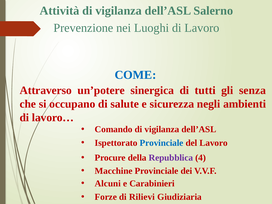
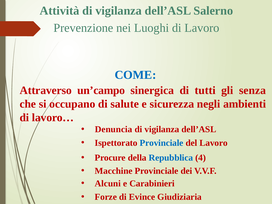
un’potere: un’potere -> un’campo (101, 90)
Comando: Comando -> Denuncia (114, 129)
Repubblica colour: purple -> blue (171, 158)
Rilievi: Rilievi -> Evince (142, 197)
